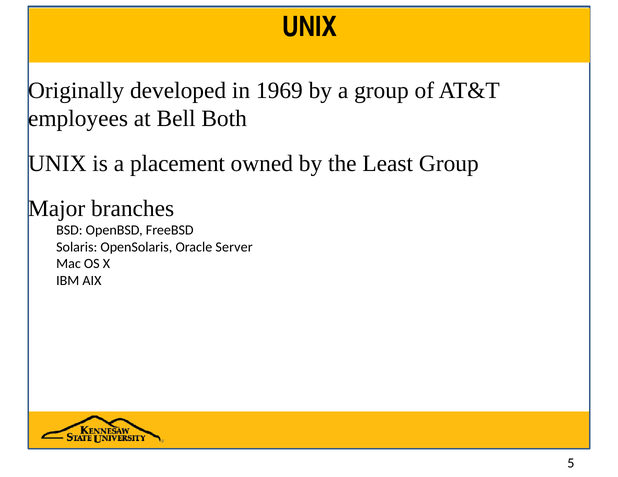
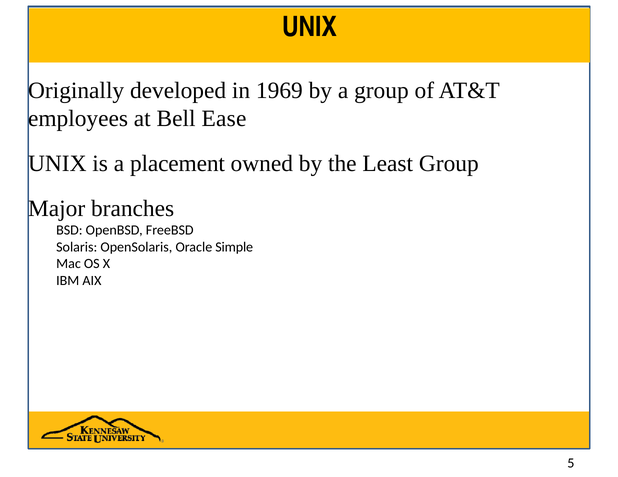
Both: Both -> Ease (224, 119)
Server: Server -> Simple (234, 247)
